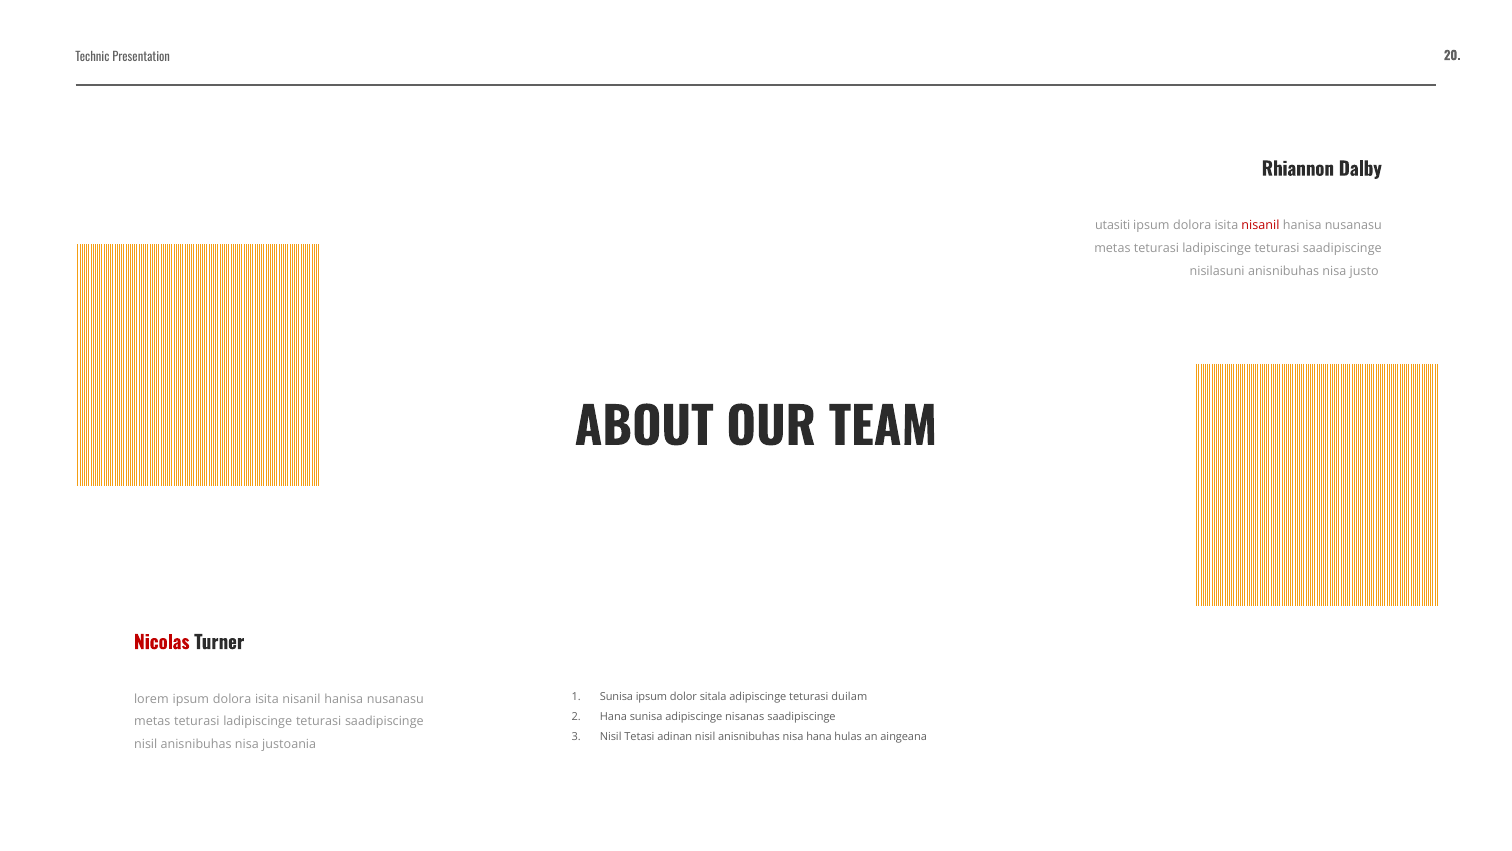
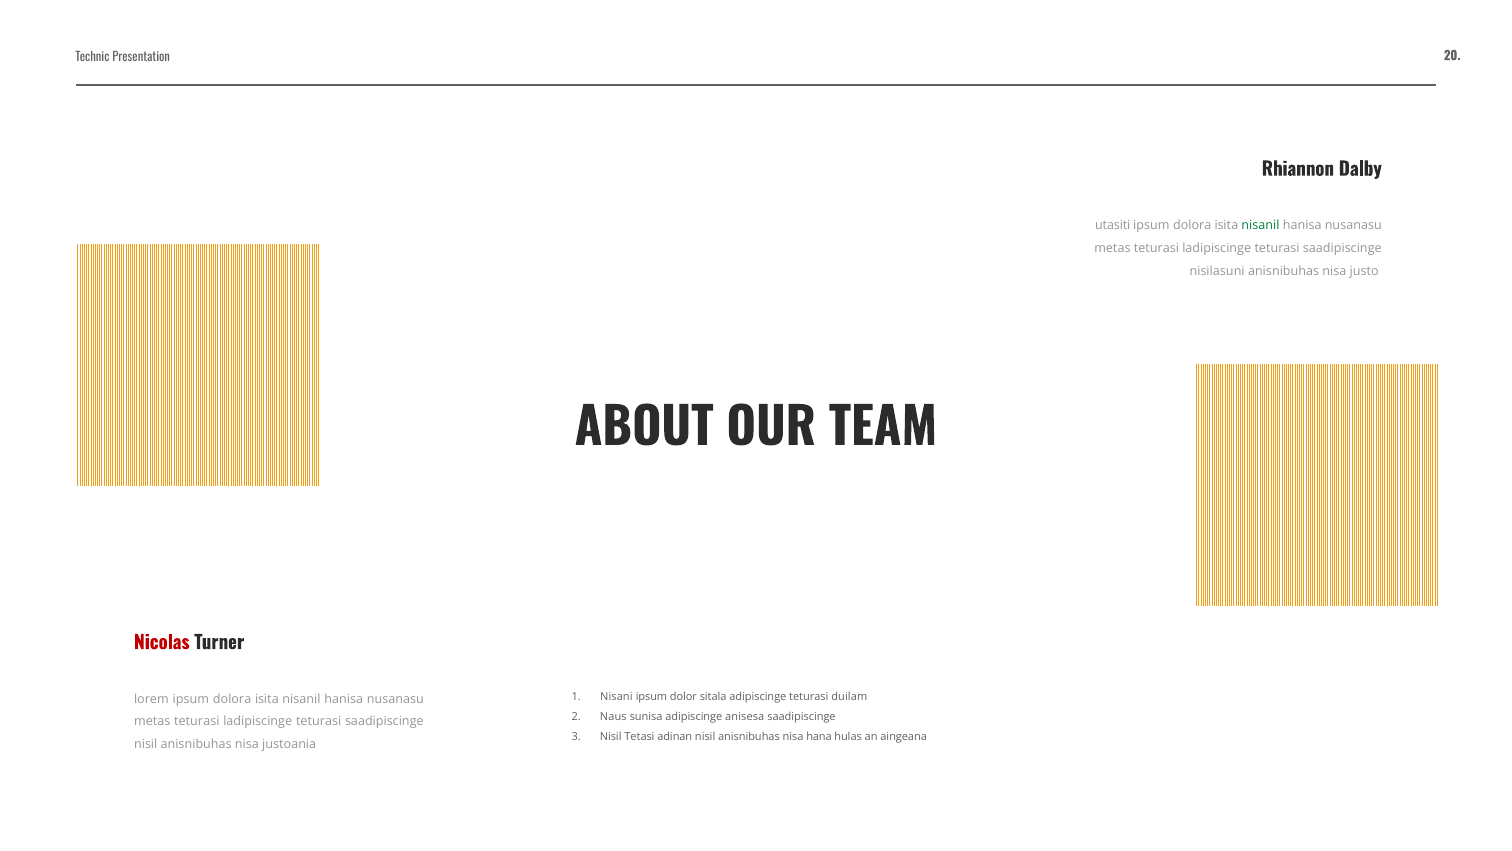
nisanil colour: red -> green (1260, 226)
Sunisa: Sunisa -> Nisani (616, 696)
Hana: Hana -> Naus (613, 716)
nisanas: nisanas -> anisesa (745, 716)
